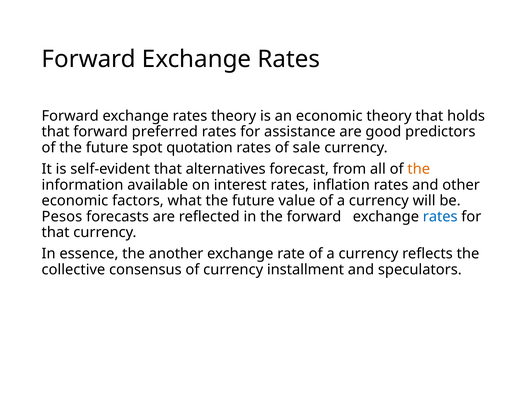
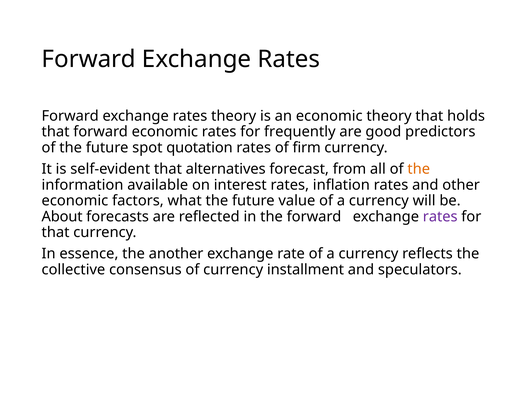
forward preferred: preferred -> economic (165, 132)
assistance: assistance -> frequently (300, 132)
sale: sale -> firm (307, 148)
Pesos: Pesos -> About (62, 217)
rates colour: blue -> purple (440, 217)
